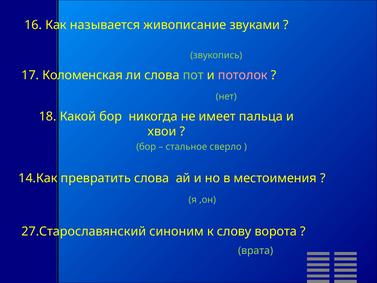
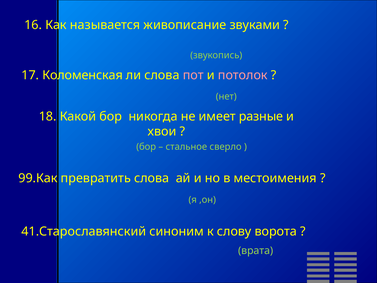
пот colour: light green -> pink (193, 75)
пальца: пальца -> разные (261, 116)
14.Как: 14.Как -> 99.Как (38, 178)
27.Старославянский: 27.Старославянский -> 41.Старославянский (84, 231)
